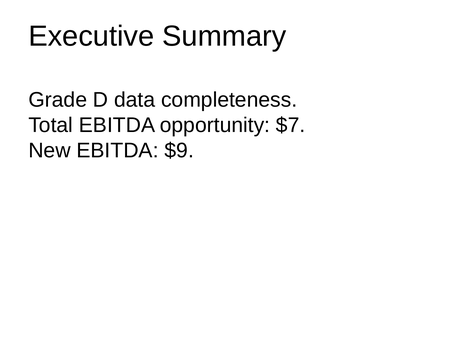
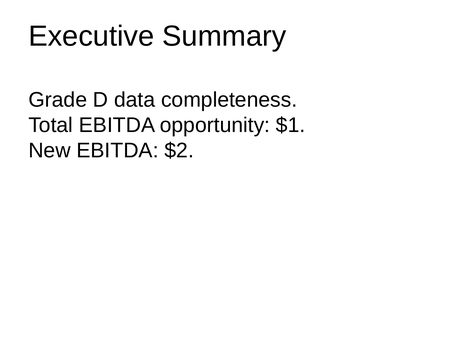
$7: $7 -> $1 (291, 125)
$9: $9 -> $2 (179, 150)
